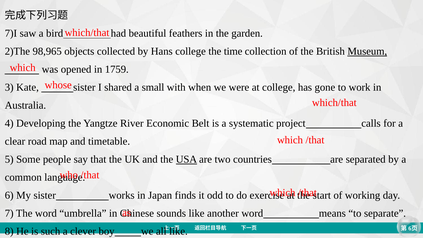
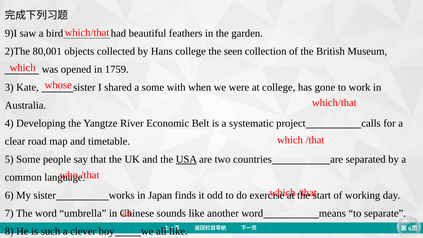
7)I: 7)I -> 9)I (11, 33)
98,965: 98,965 -> 80,001 (47, 51)
time: time -> seen (233, 51)
Museum underline: present -> none (367, 51)
a small: small -> some (153, 87)
